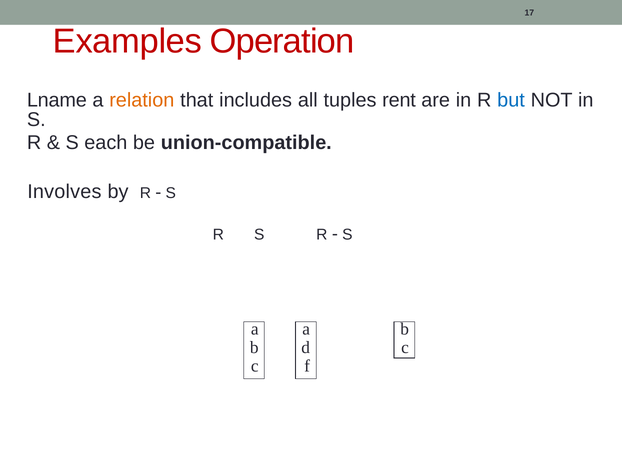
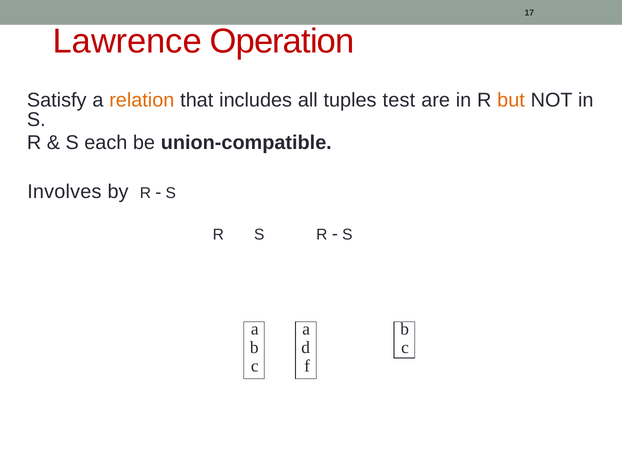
Examples: Examples -> Lawrence (127, 41)
Lname: Lname -> Satisfy (57, 100)
rent: rent -> test (399, 100)
but colour: blue -> orange (511, 100)
